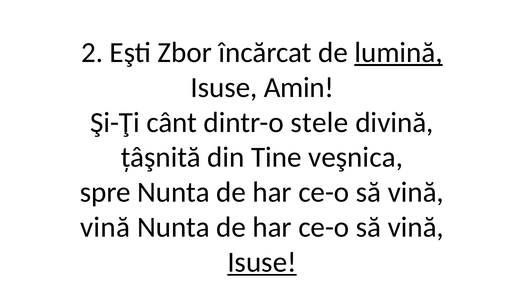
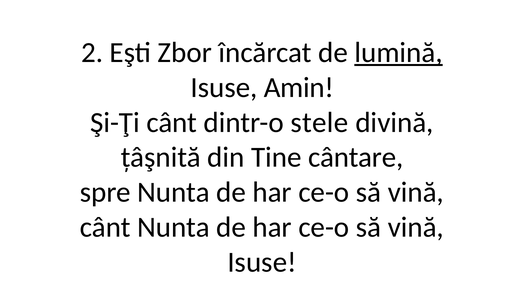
veşnica: veşnica -> cântare (356, 157)
vină: vină -> cânt (105, 227)
Isuse underline: present -> none (262, 262)
